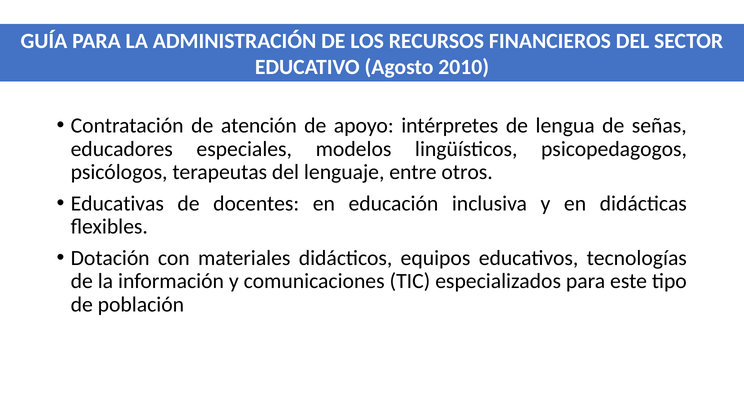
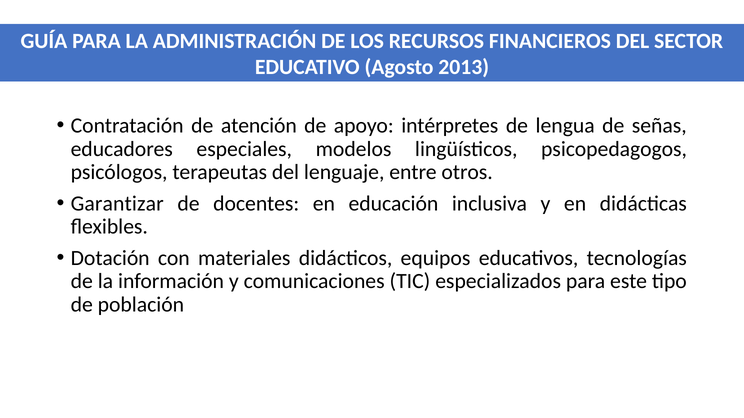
2010: 2010 -> 2013 (464, 67)
Educativas: Educativas -> Garantizar (117, 204)
